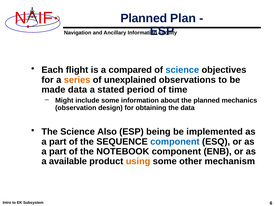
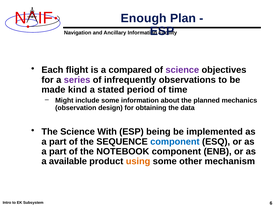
Planned: Planned -> Enough (144, 18)
science colour: blue -> purple (182, 70)
series colour: orange -> purple (77, 80)
unexplained: unexplained -> infrequently (130, 80)
made data: data -> kind (78, 90)
Also: Also -> With (107, 132)
